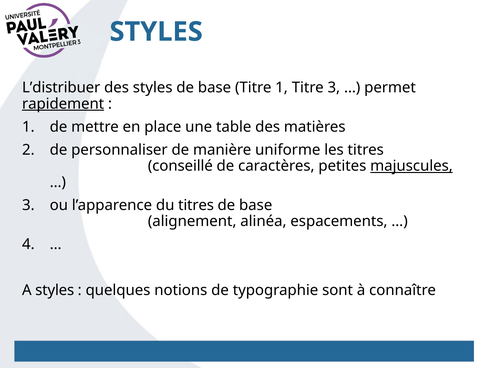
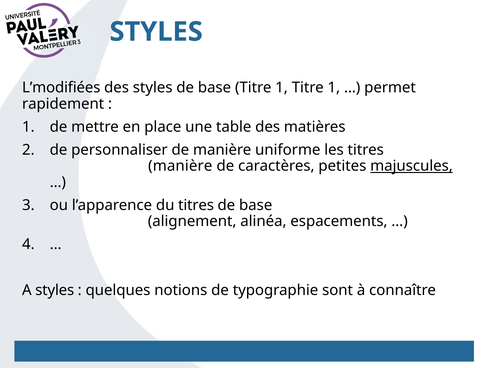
L’distribuer: L’distribuer -> L’modifiées (61, 88)
1 Titre 3: 3 -> 1 (334, 88)
rapidement underline: present -> none (63, 104)
conseillé: conseillé -> manière (180, 166)
